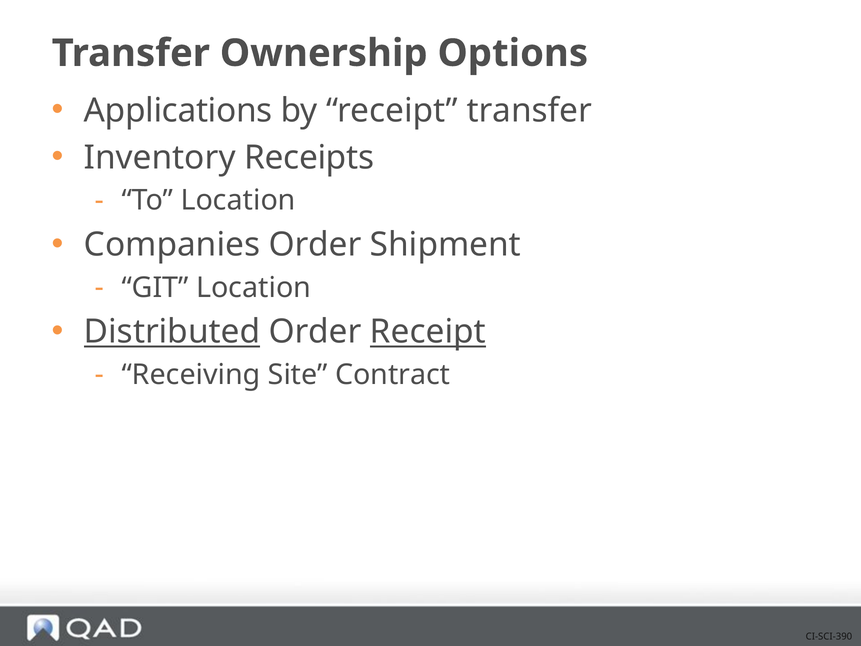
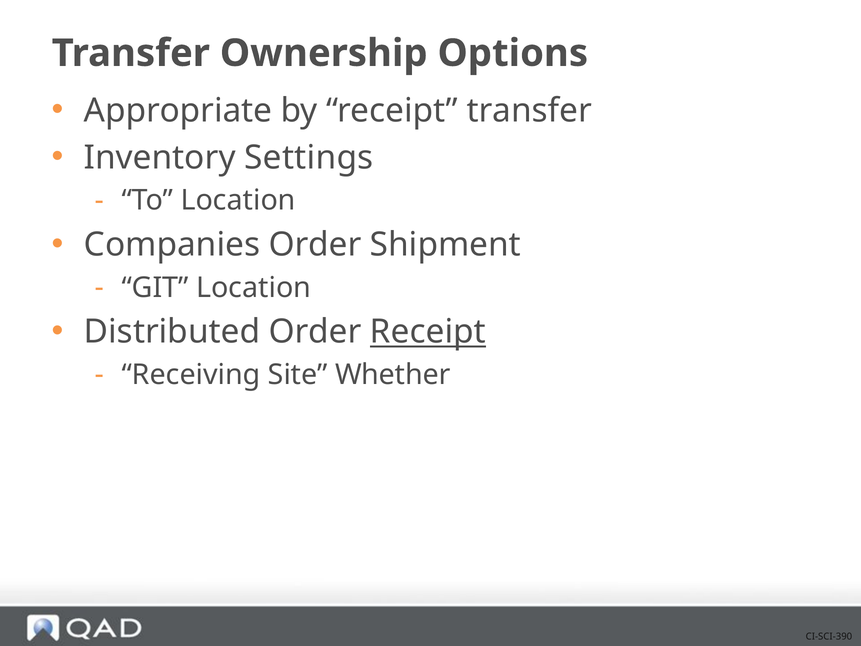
Applications: Applications -> Appropriate (178, 111)
Receipts: Receipts -> Settings (309, 158)
Distributed underline: present -> none (172, 332)
Contract: Contract -> Whether (393, 375)
